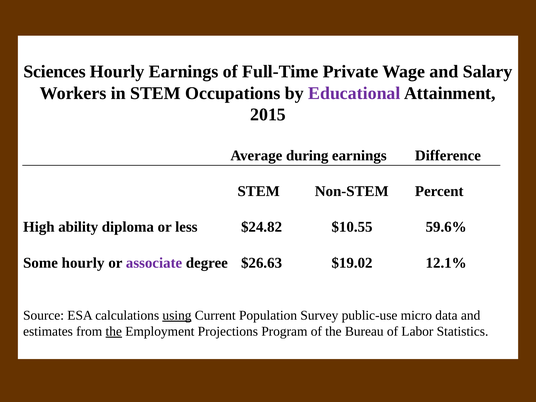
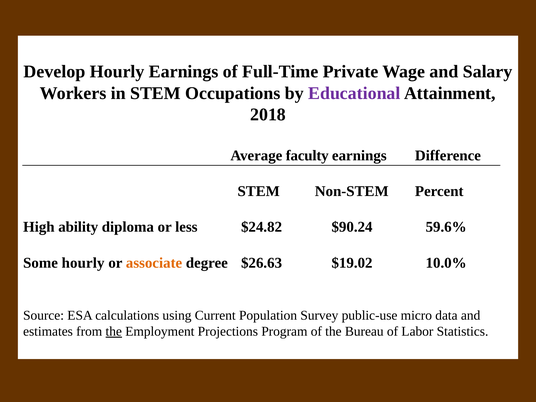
Sciences: Sciences -> Develop (54, 72)
2015: 2015 -> 2018 (268, 115)
during: during -> faculty (307, 156)
$10.55: $10.55 -> $90.24 (352, 227)
associate colour: purple -> orange (154, 263)
12.1%: 12.1% -> 10.0% (446, 263)
using underline: present -> none (177, 315)
